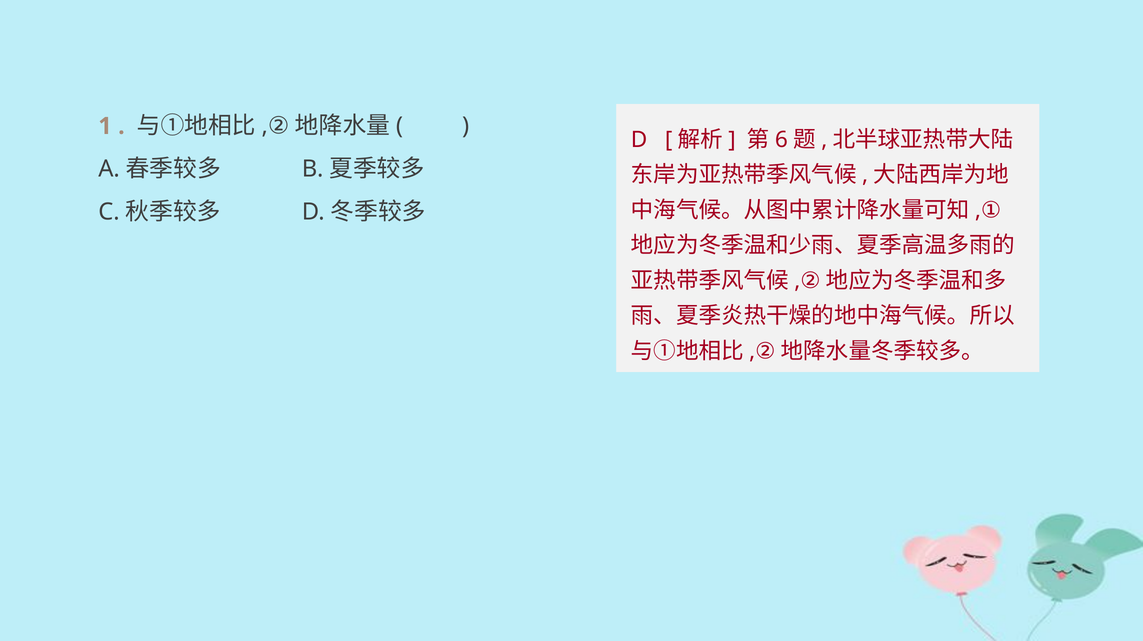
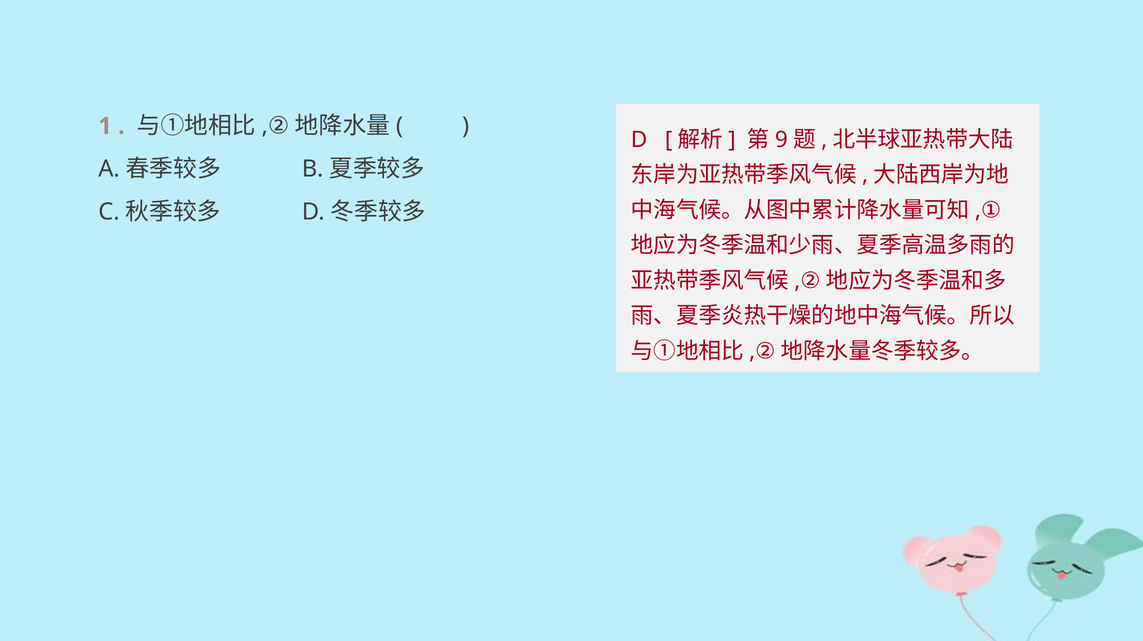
6: 6 -> 9 (781, 140)
